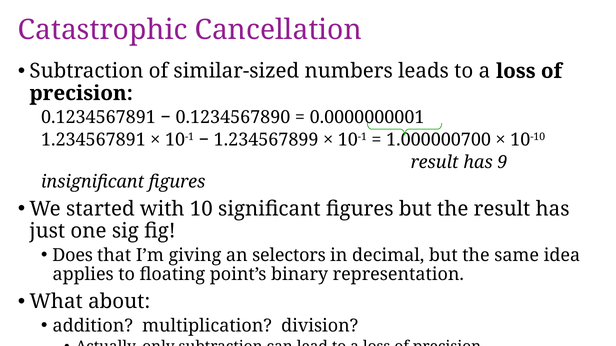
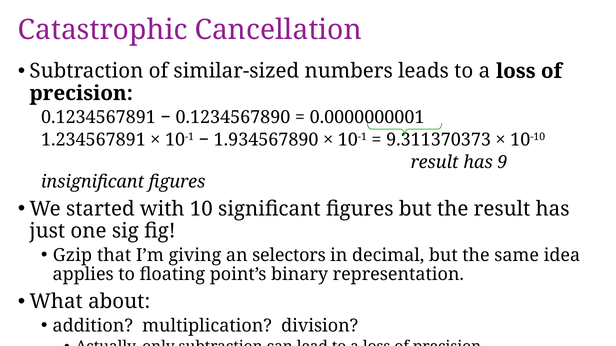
1.234567899: 1.234567899 -> 1.934567890 (266, 140)
1.000000700: 1.000000700 -> 9.311370373 (439, 140)
Does: Does -> Gzip (72, 255)
